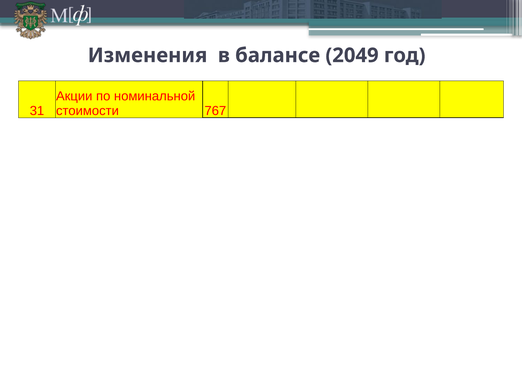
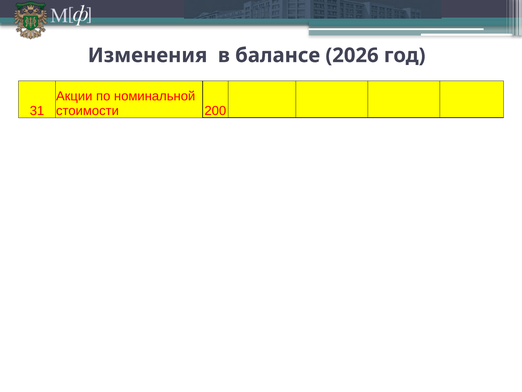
2049: 2049 -> 2026 (352, 55)
767: 767 -> 200 (215, 111)
